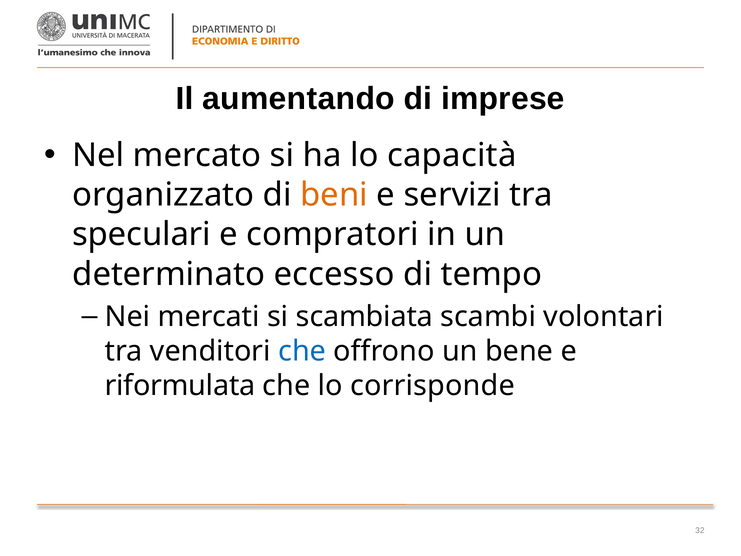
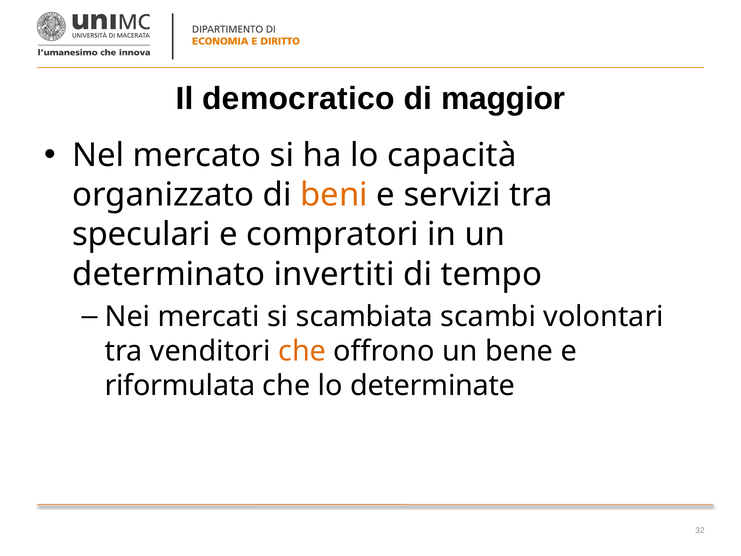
aumentando: aumentando -> democratico (299, 99)
imprese: imprese -> maggior (503, 99)
eccesso: eccesso -> invertiti (334, 274)
che colour: blue -> orange (302, 351)
corrisponde: corrisponde -> determinate (433, 386)
